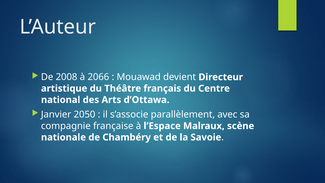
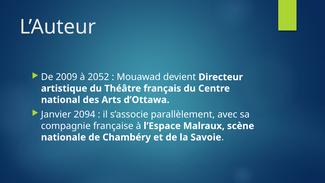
2008: 2008 -> 2009 (67, 77)
2066: 2066 -> 2052 (98, 77)
2050: 2050 -> 2094 (85, 114)
